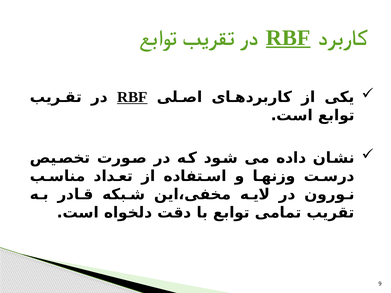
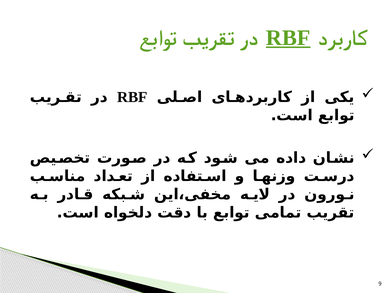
RBF underline: present -> none (132, 97)
